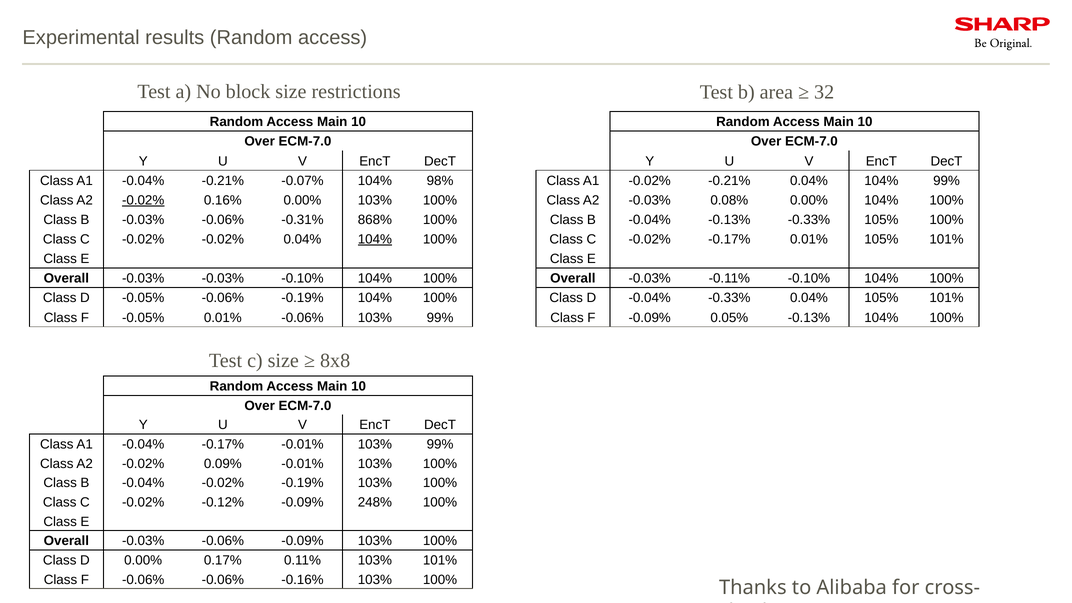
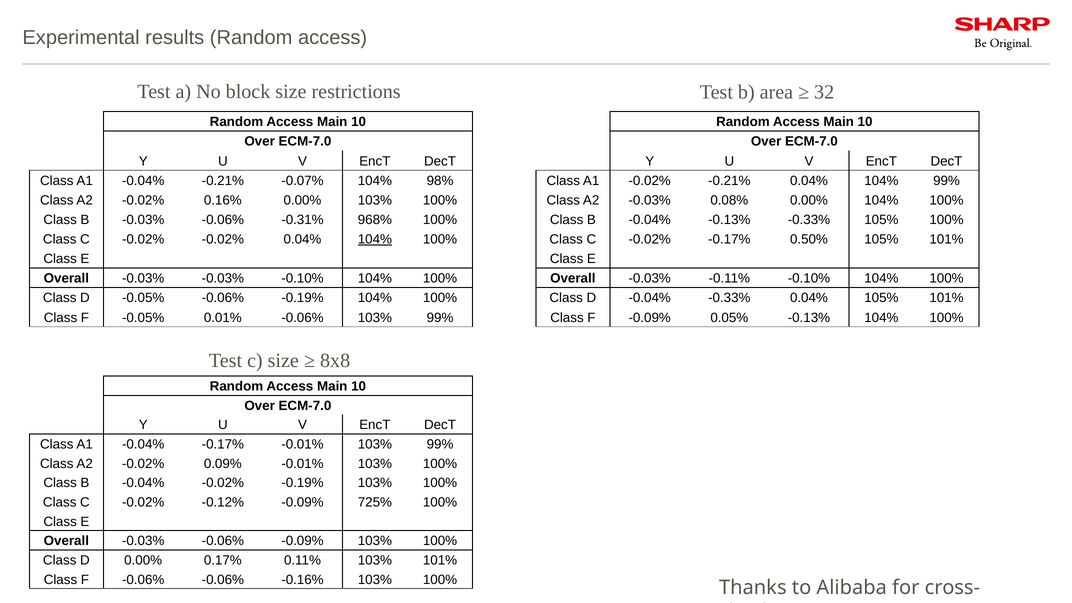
-0.02% underline: present -> none (143, 200)
868%: 868% -> 968% (375, 220)
-0.17% 0.01%: 0.01% -> 0.50% (809, 239)
248%: 248% -> 725% (375, 502)
